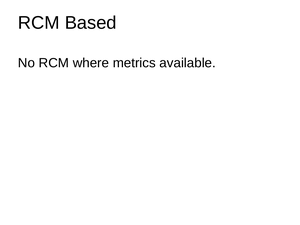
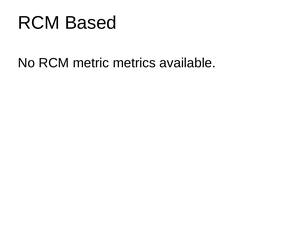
where: where -> metric (91, 63)
